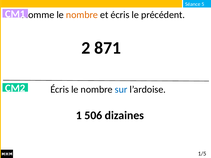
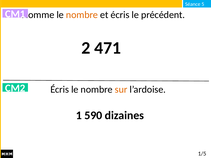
871: 871 -> 471 (108, 48)
sur colour: blue -> orange (121, 90)
506: 506 -> 590 (93, 116)
